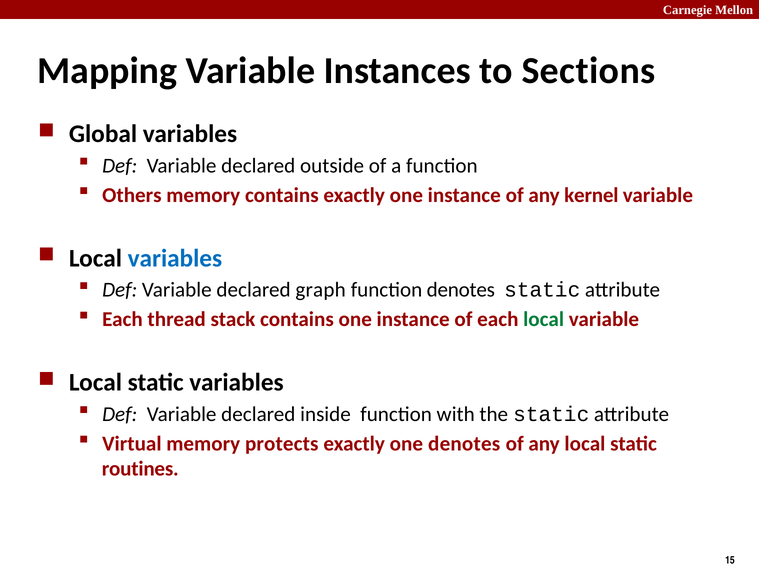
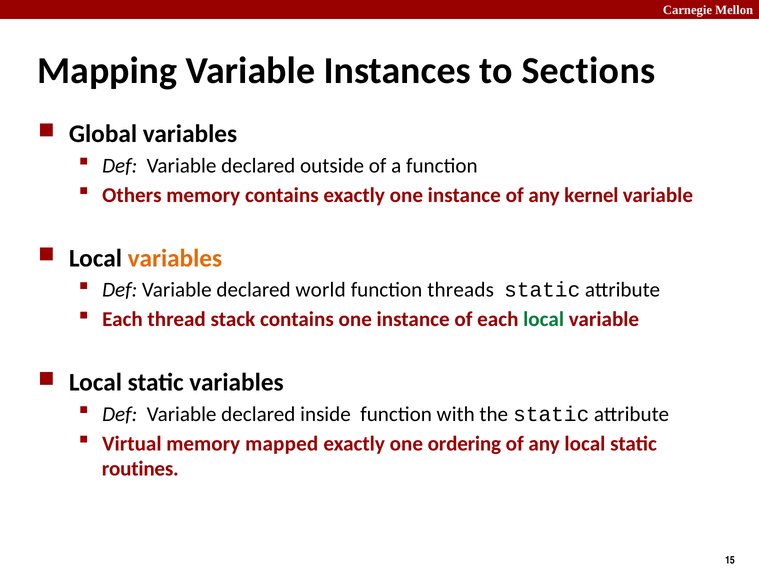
variables colour: blue -> orange (175, 258)
graph: graph -> world (321, 290)
function denotes: denotes -> threads (461, 290)
protects: protects -> mapped (282, 443)
one denotes: denotes -> ordering (464, 443)
